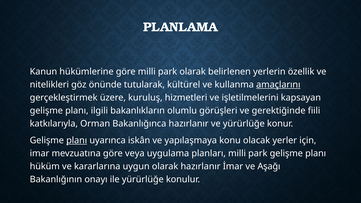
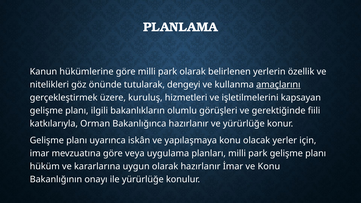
kültürel: kültürel -> dengeyi (184, 85)
planı underline: present -> none (77, 140)
ve Aşağı: Aşağı -> Konu (269, 166)
